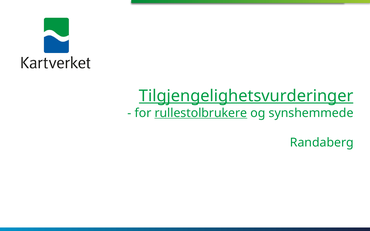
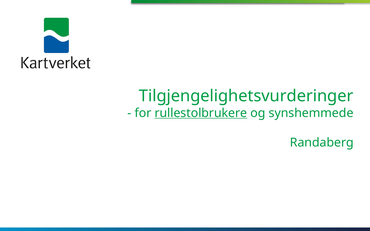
Tilgjengelighetsvurderinger underline: present -> none (246, 96)
